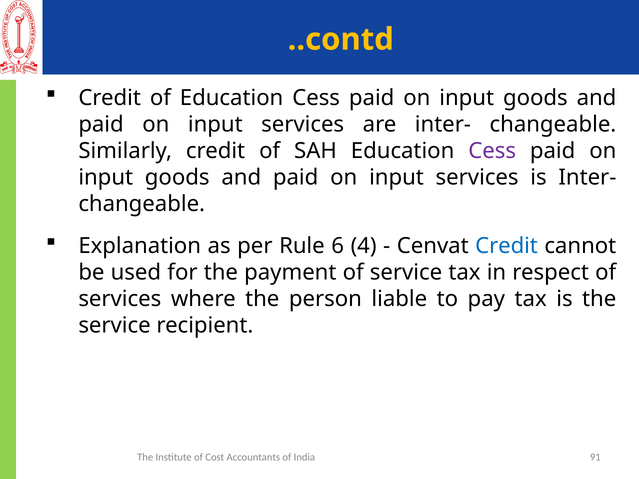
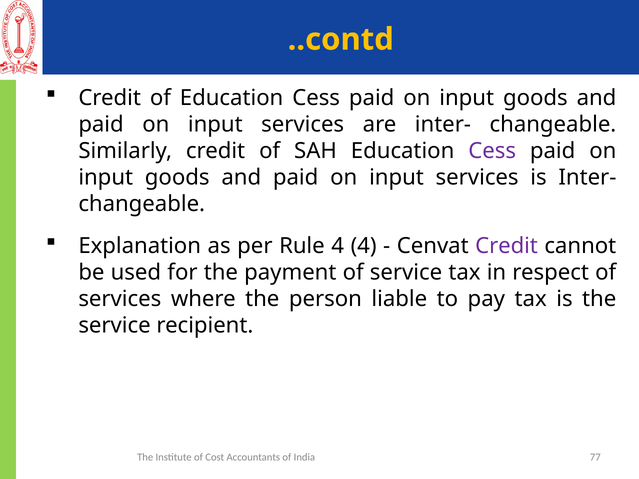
Rule 6: 6 -> 4 (338, 246)
Credit colour: blue -> purple (507, 246)
91: 91 -> 77 (595, 458)
